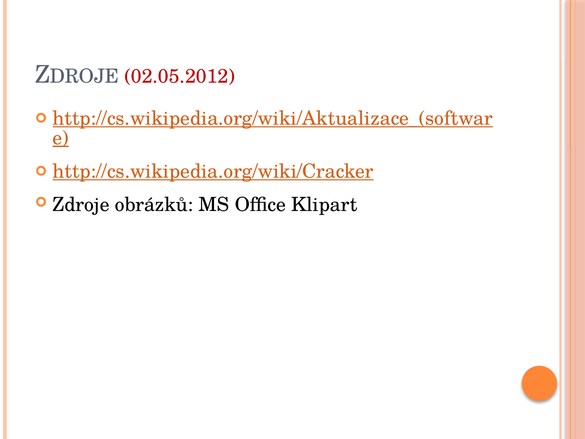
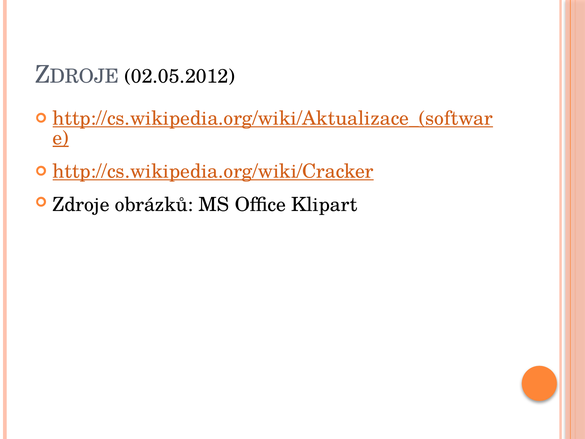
02.05.2012 colour: red -> black (180, 76)
